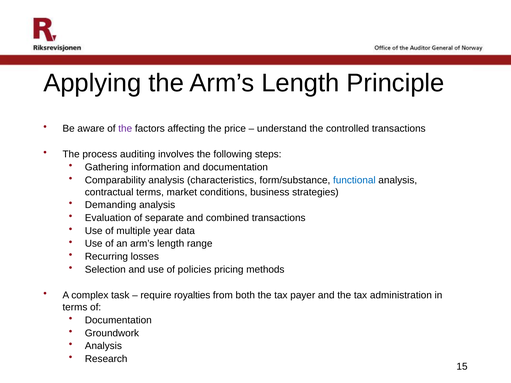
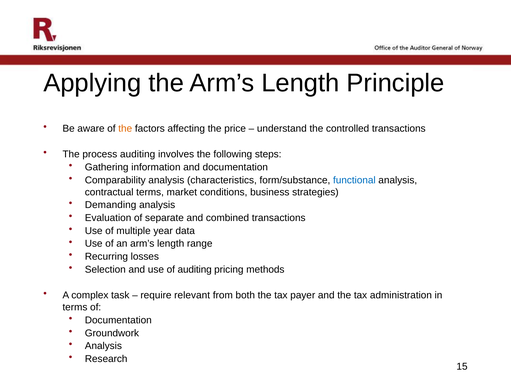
the colour: purple -> orange (125, 129)
of policies: policies -> auditing (195, 270)
royalties: royalties -> relevant (192, 296)
